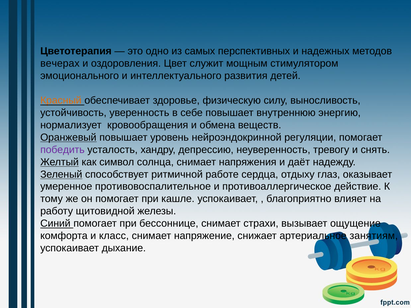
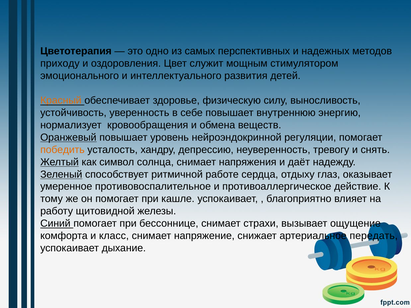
вечерах: вечерах -> приходу (60, 63)
победить colour: purple -> orange (62, 150)
занятиям: занятиям -> передать (374, 236)
